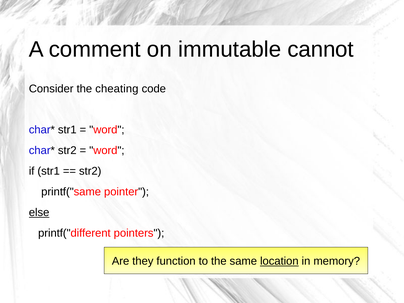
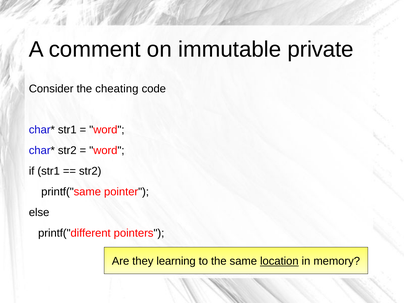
cannot: cannot -> private (321, 49)
else underline: present -> none (39, 212)
function: function -> learning (176, 261)
